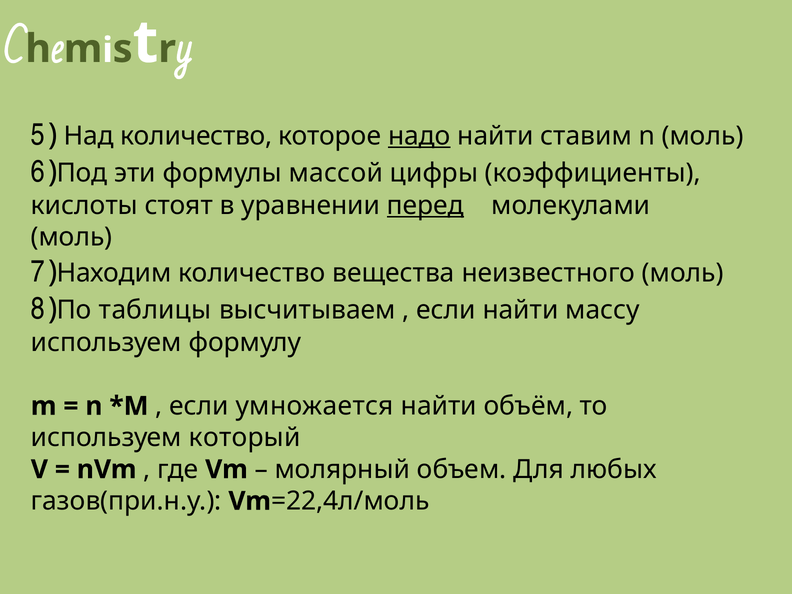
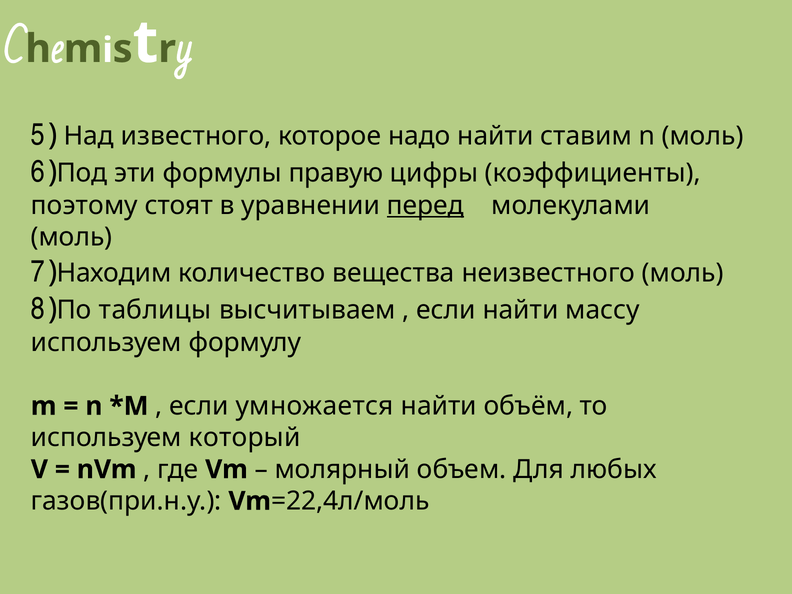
Над количество: количество -> известного (196, 136)
надо underline: present -> none (419, 136)
массой: массой -> правую (336, 173)
кислоты: кислоты -> поэтому (84, 205)
